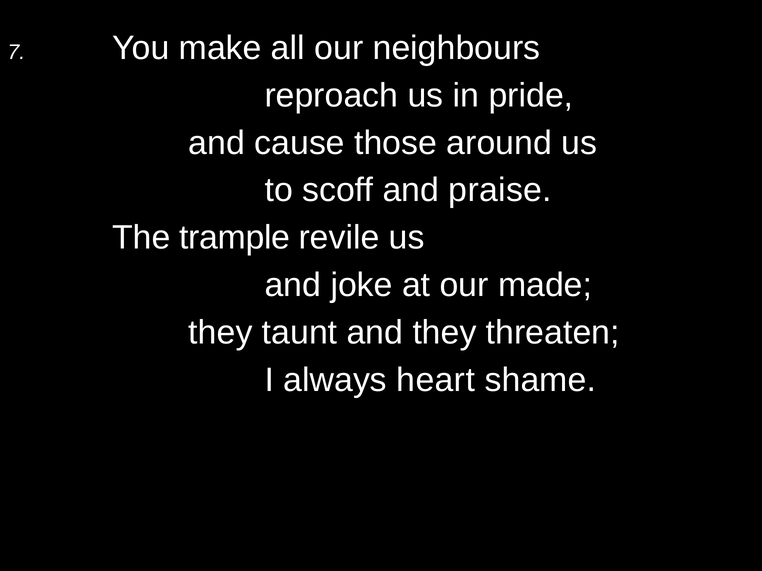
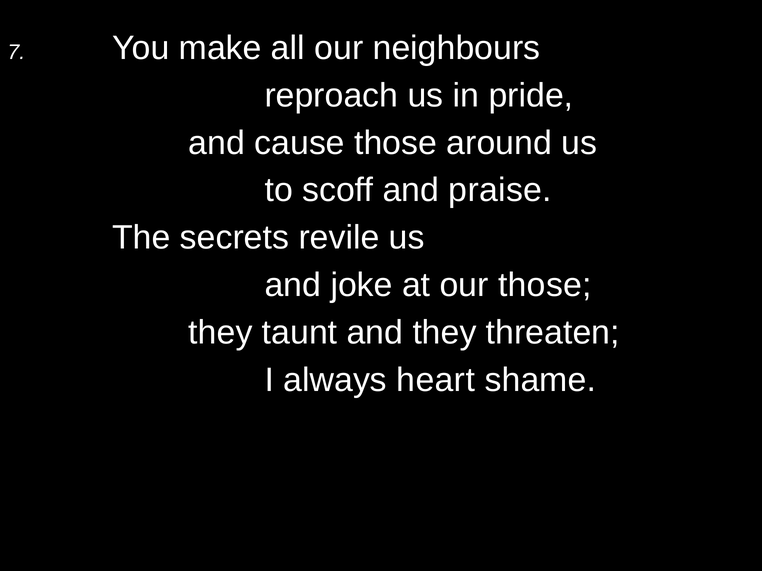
trample: trample -> secrets (235, 238)
our made: made -> those (545, 285)
